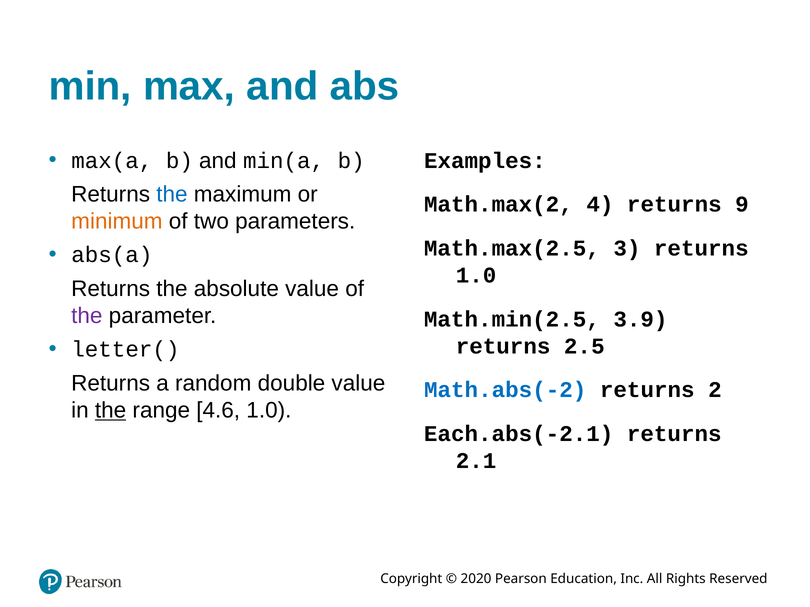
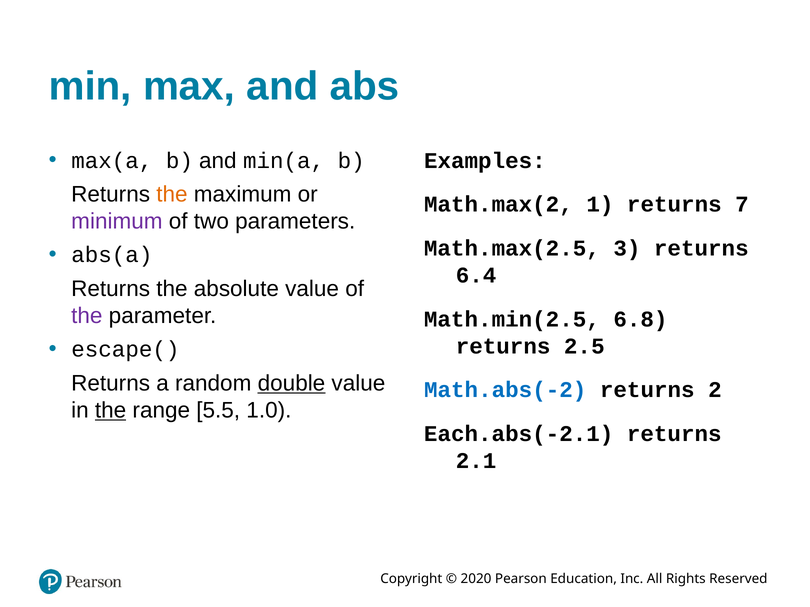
the colour: blue -> orange (172, 194)
4: 4 -> 1 (600, 205)
9: 9 -> 7 (742, 205)
minimum colour: orange -> purple (117, 222)
1.0: 1.0 -> 6.4 (476, 275)
3.9: 3.9 -> 6.8 (640, 319)
letter(: letter( -> escape( (125, 350)
double underline: none -> present (291, 384)
4.6: 4.6 -> 5.5 (218, 411)
